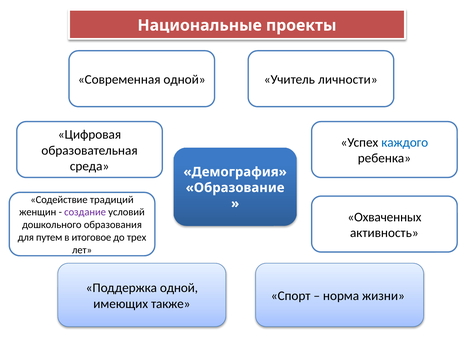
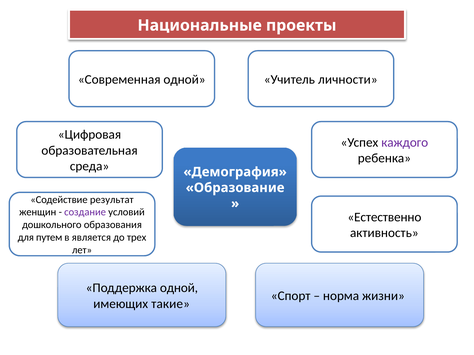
каждого colour: blue -> purple (405, 143)
традиций: традиций -> результат (112, 200)
Охваченных: Охваченных -> Естественно (384, 217)
итоговое: итоговое -> является (91, 238)
также: также -> такие (171, 304)
